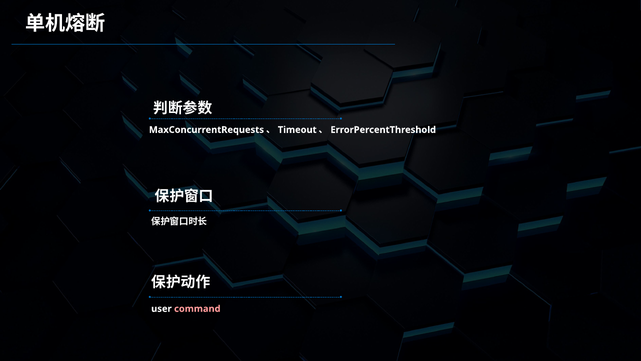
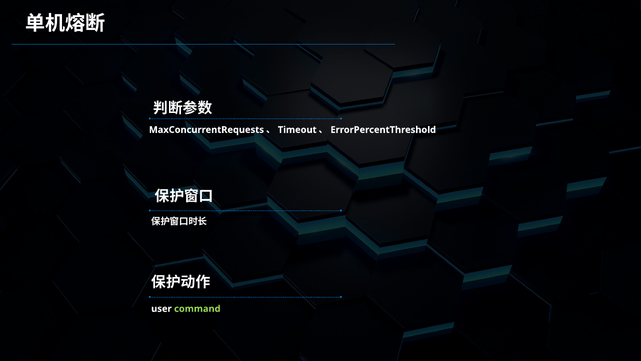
command colour: pink -> light green (197, 308)
